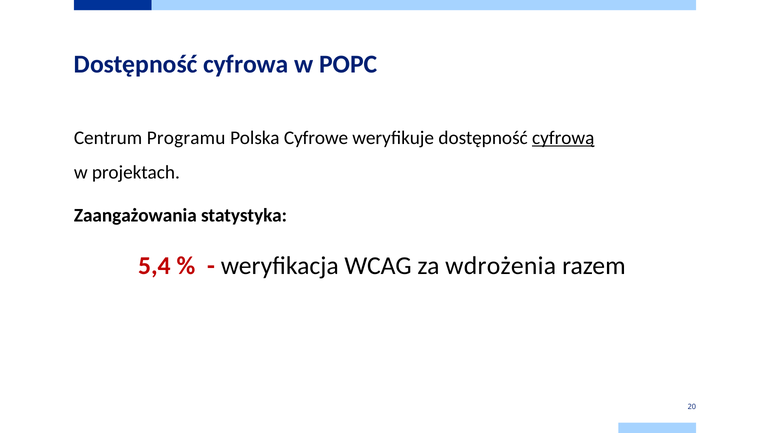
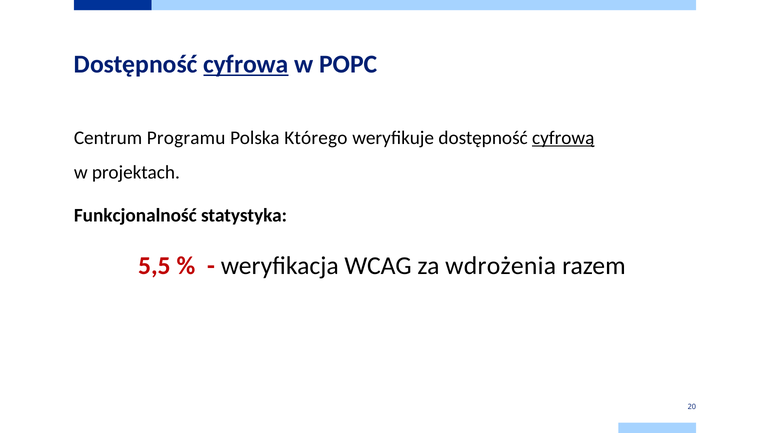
cyfrowa underline: none -> present (246, 64)
Cyfrowe: Cyfrowe -> Którego (316, 138)
Zaangażowania: Zaangażowania -> Funkcjonalność (135, 215)
5,4: 5,4 -> 5,5 (155, 266)
